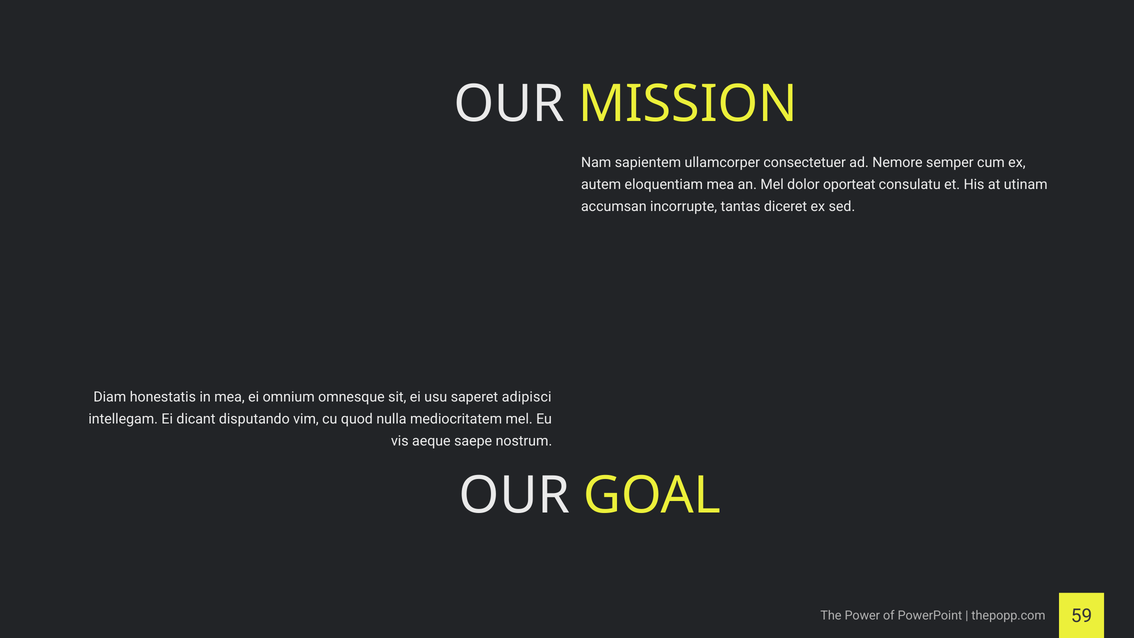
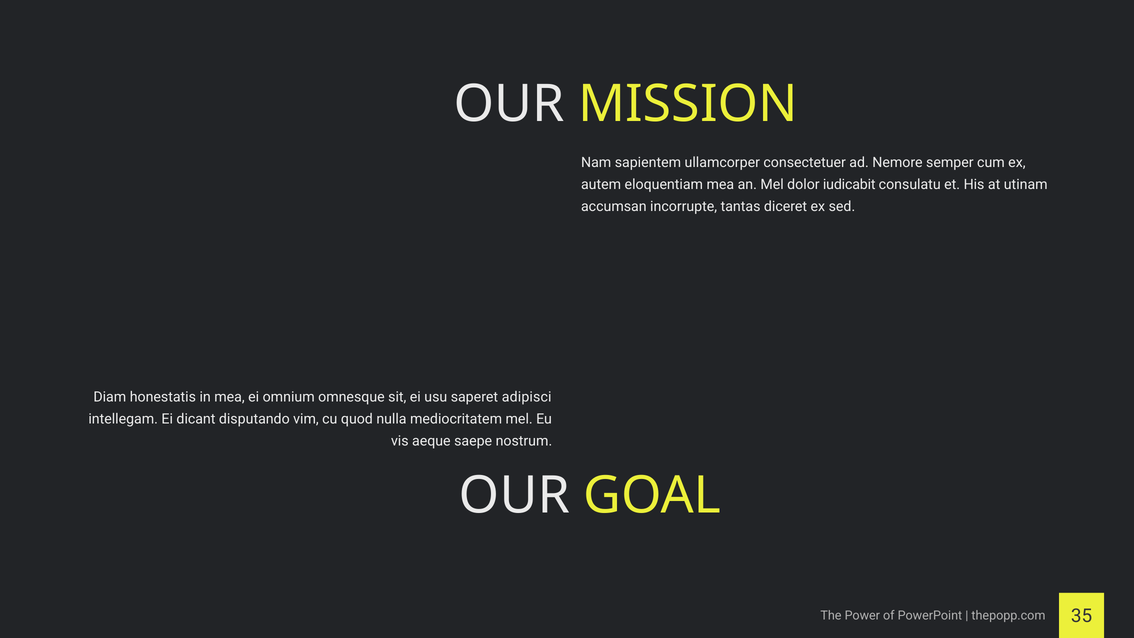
oporteat: oporteat -> iudicabit (849, 185)
59: 59 -> 35 (1082, 616)
